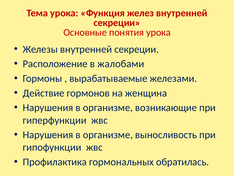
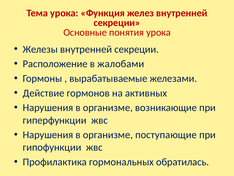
женщина: женщина -> активных (146, 93)
выносливость: выносливость -> поступающие (166, 134)
